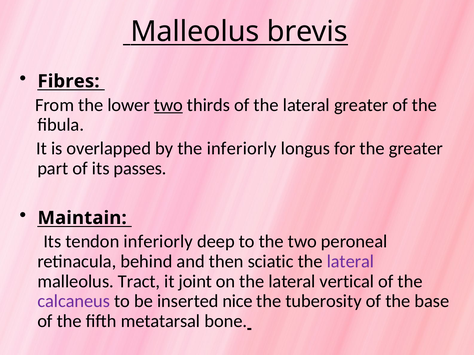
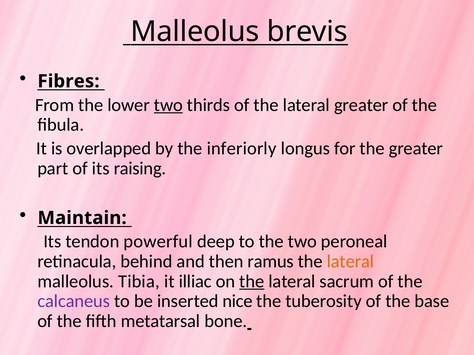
passes: passes -> raising (140, 169)
tendon inferiorly: inferiorly -> powerful (158, 242)
sciatic: sciatic -> ramus (271, 262)
lateral colour: purple -> orange (350, 262)
Tract: Tract -> Tibia (139, 282)
joint: joint -> illiac (195, 282)
the underline: none -> present (252, 282)
vertical: vertical -> sacrum (347, 282)
